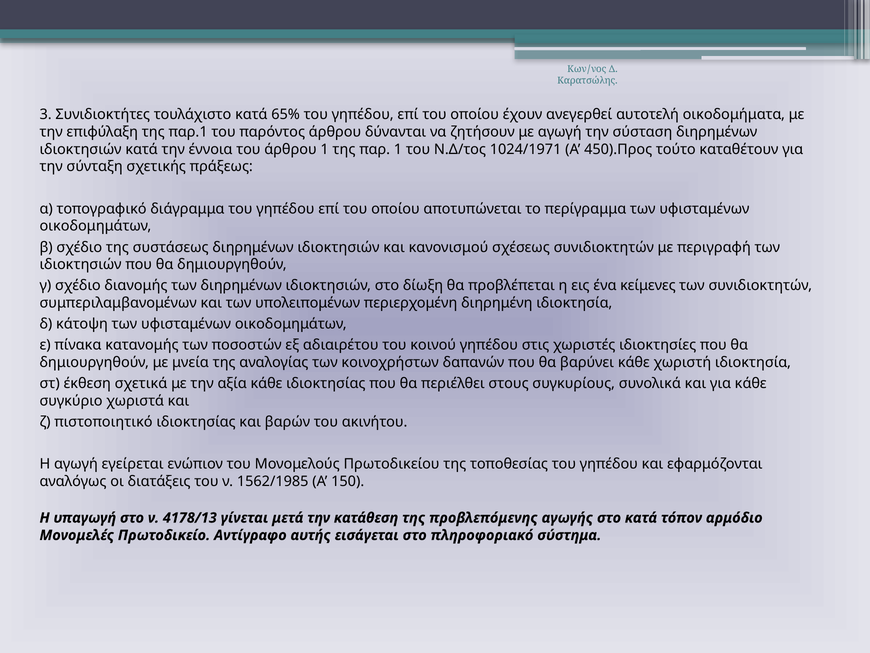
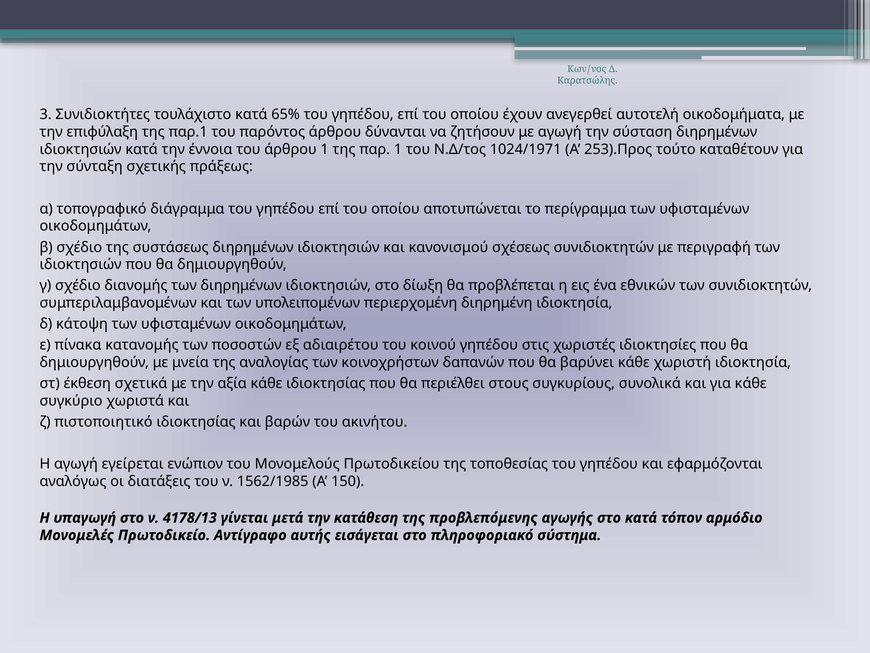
450).Προς: 450).Προς -> 253).Προς (618, 149)
κείμενες: κείμενες -> εθνικών (648, 285)
